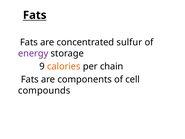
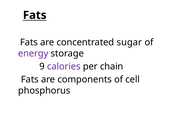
sulfur: sulfur -> sugar (129, 42)
calories colour: orange -> purple (64, 66)
compounds: compounds -> phosphorus (44, 90)
